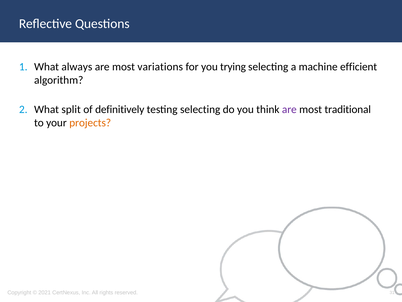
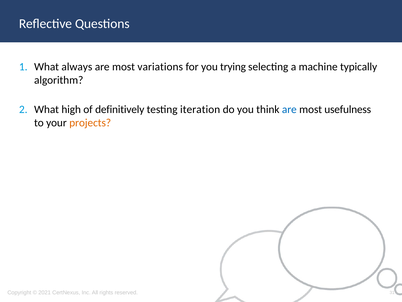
efficient: efficient -> typically (359, 67)
split: split -> high (71, 109)
testing selecting: selecting -> iteration (200, 109)
are colour: purple -> blue (289, 109)
traditional: traditional -> usefulness (348, 109)
